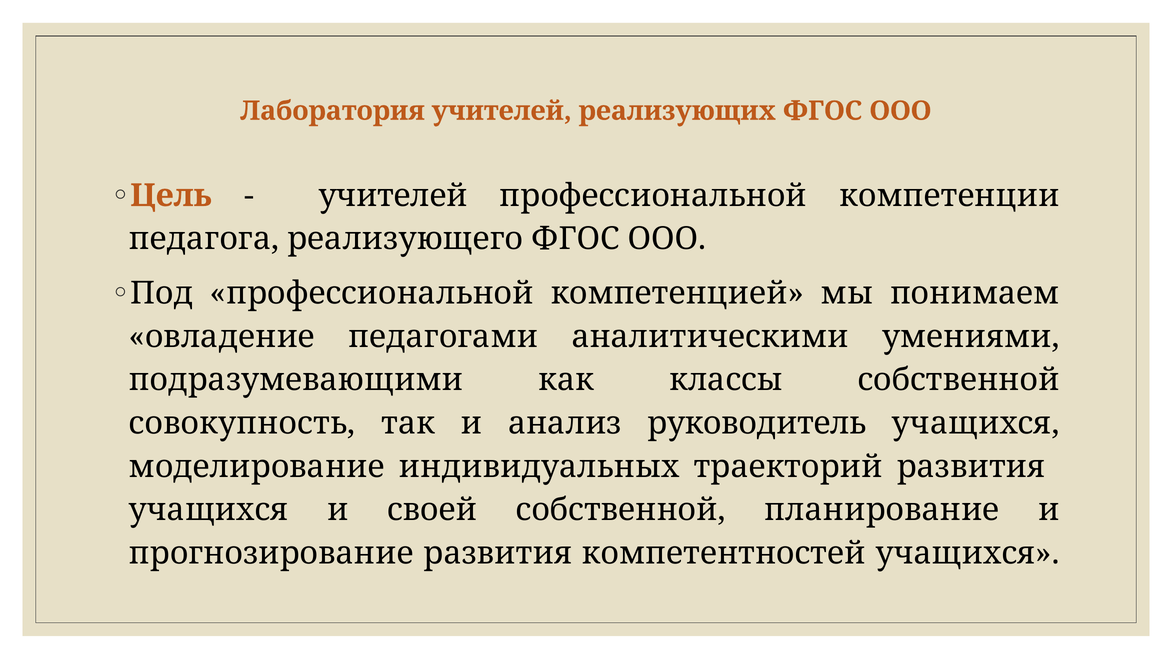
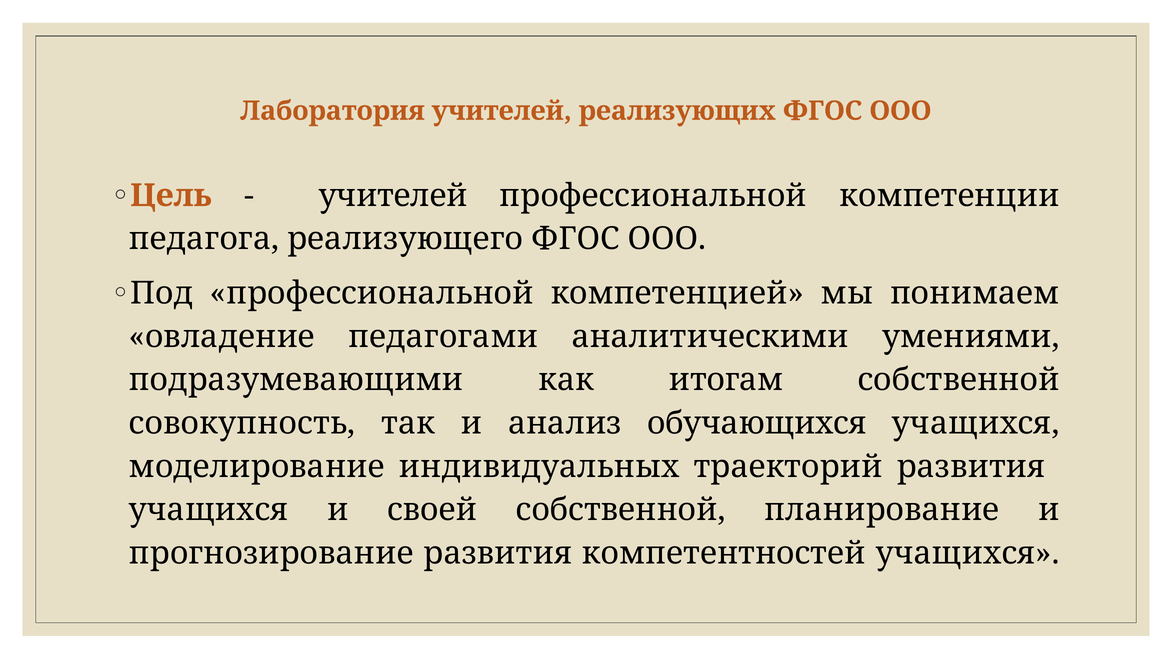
классы: классы -> итогам (726, 380)
руководитель: руководитель -> обучающихся (757, 423)
